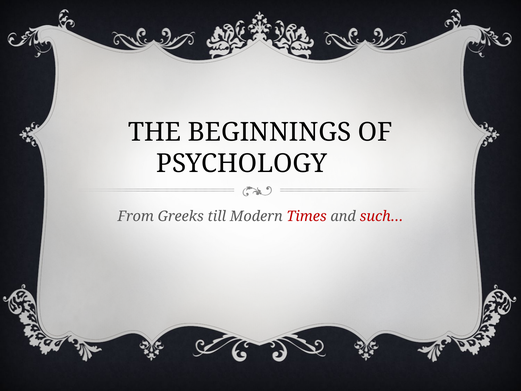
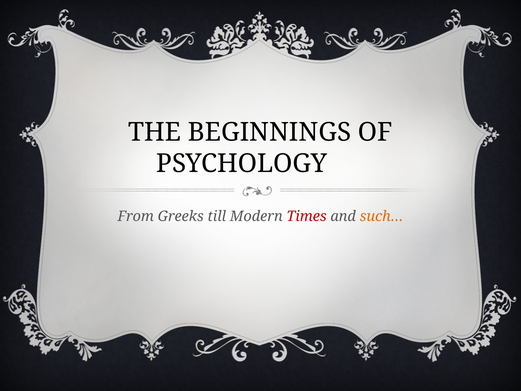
such… colour: red -> orange (381, 216)
